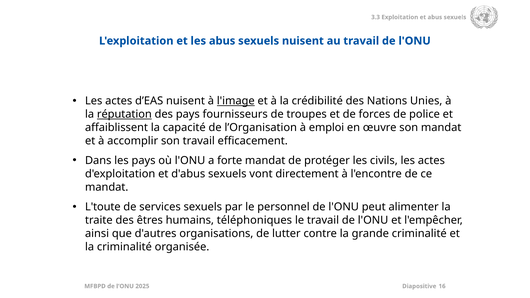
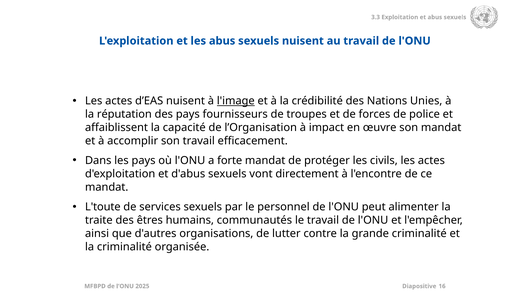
réputation underline: present -> none (124, 114)
emploi: emploi -> impact (327, 128)
téléphoniques: téléphoniques -> communautés (254, 220)
